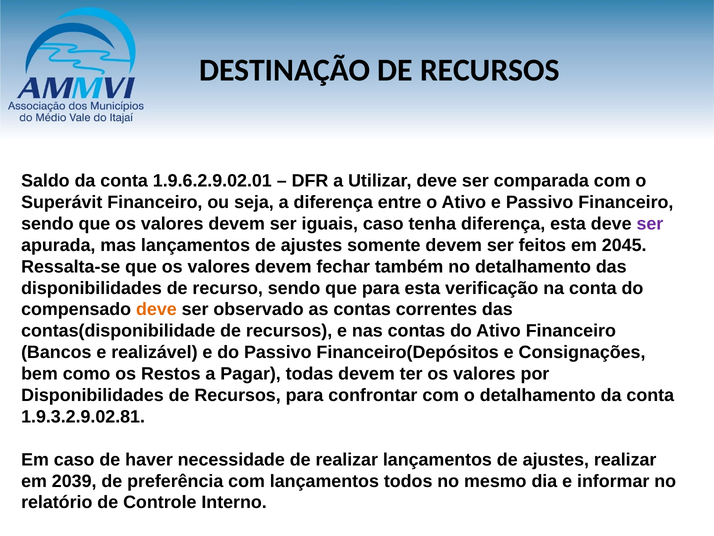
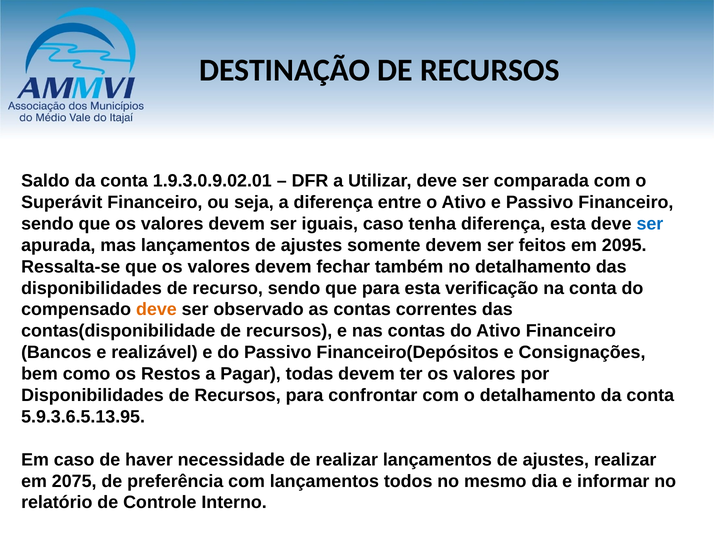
1.9.6.2.9.02.01: 1.9.6.2.9.02.01 -> 1.9.3.0.9.02.01 (212, 181)
ser colour: purple -> blue (650, 224)
2045: 2045 -> 2095 (624, 245)
1.9.3.2.9.02.81: 1.9.3.2.9.02.81 -> 5.9.3.6.5.13.95 (83, 416)
2039: 2039 -> 2075 (74, 481)
